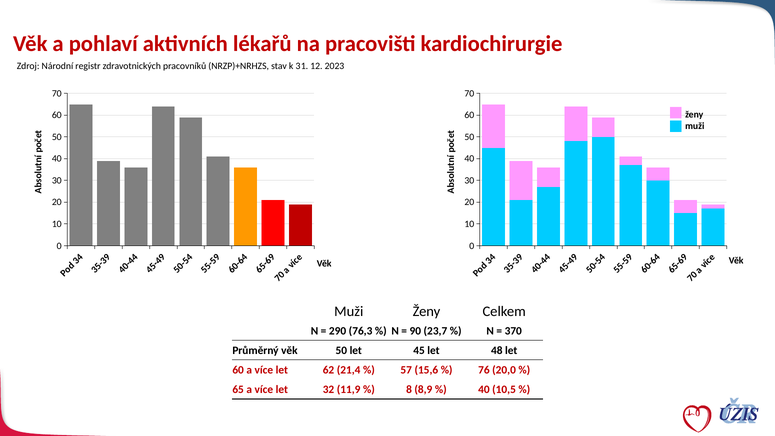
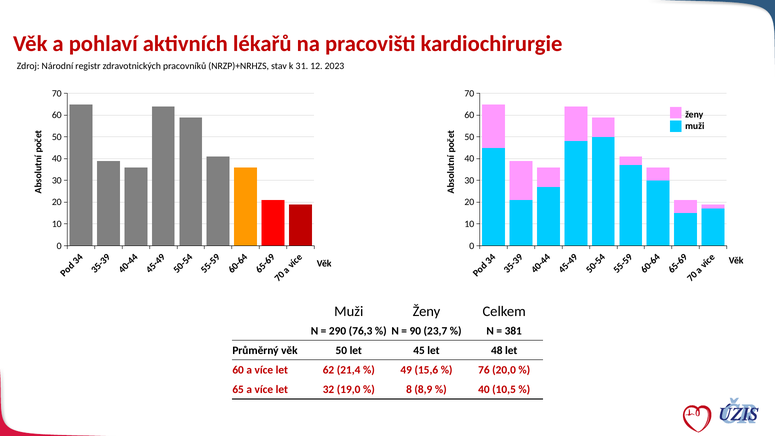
370: 370 -> 381 (513, 331)
57: 57 -> 49 (406, 370)
11,9: 11,9 -> 19,0 (349, 390)
